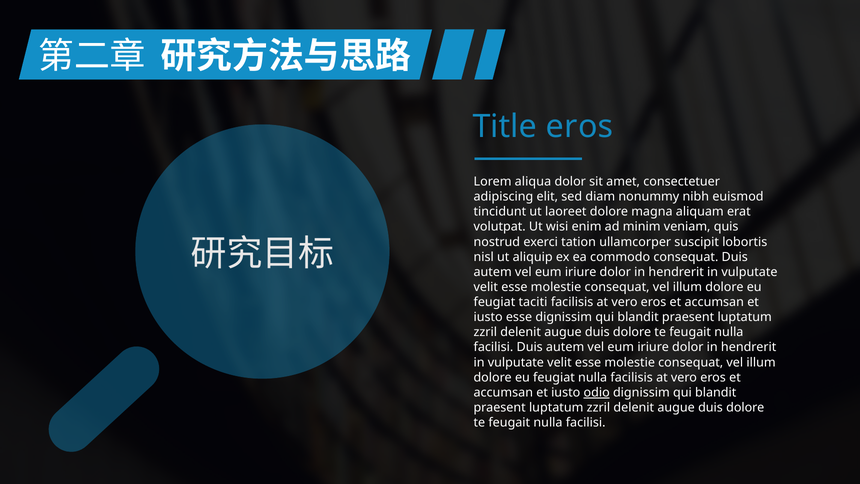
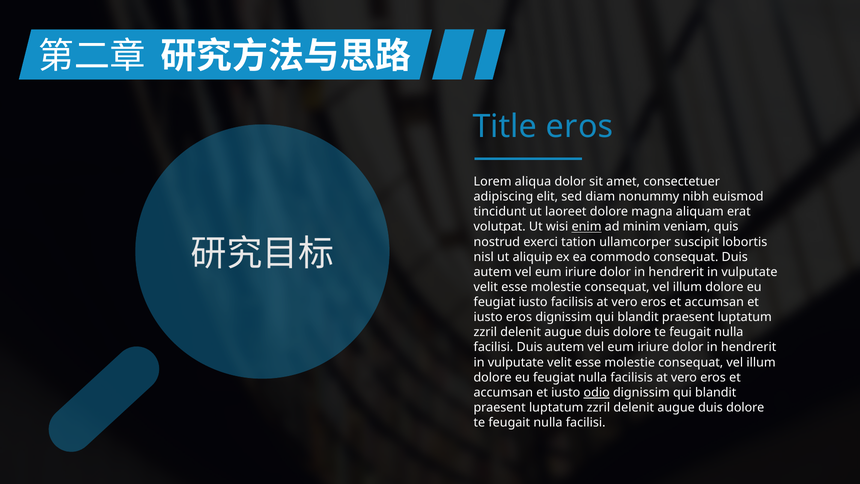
enim underline: none -> present (587, 227)
feugiat taciti: taciti -> iusto (533, 302)
iusto esse: esse -> eros (519, 317)
